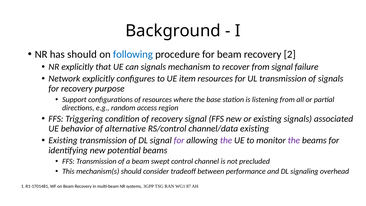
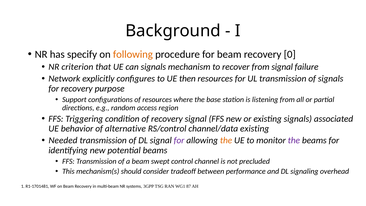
has should: should -> specify (82, 54)
following colour: blue -> orange (133, 54)
2: 2 -> 0 (290, 54)
NR explicitly: explicitly -> criterion (77, 67)
item: item -> then (187, 79)
Existing: Existing -> Needed (63, 140)
the colour: purple -> orange (226, 140)
